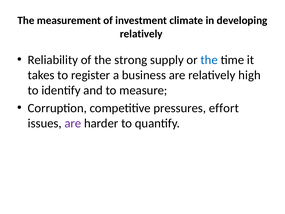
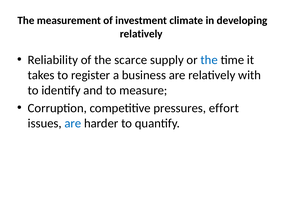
strong: strong -> scarce (131, 60)
high: high -> with (250, 75)
are colour: purple -> blue (73, 123)
